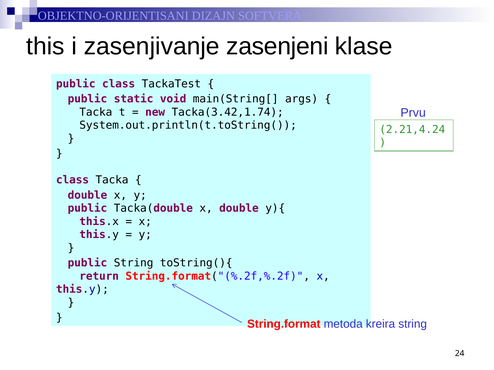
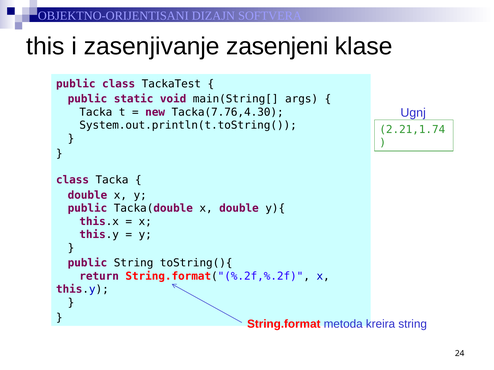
Prvu: Prvu -> Ugnj (413, 113)
Tacka(3.42,1.74: Tacka(3.42,1.74 -> Tacka(7.76,4.30 (228, 112)
2.21,4.24: 2.21,4.24 -> 2.21,1.74 (412, 130)
